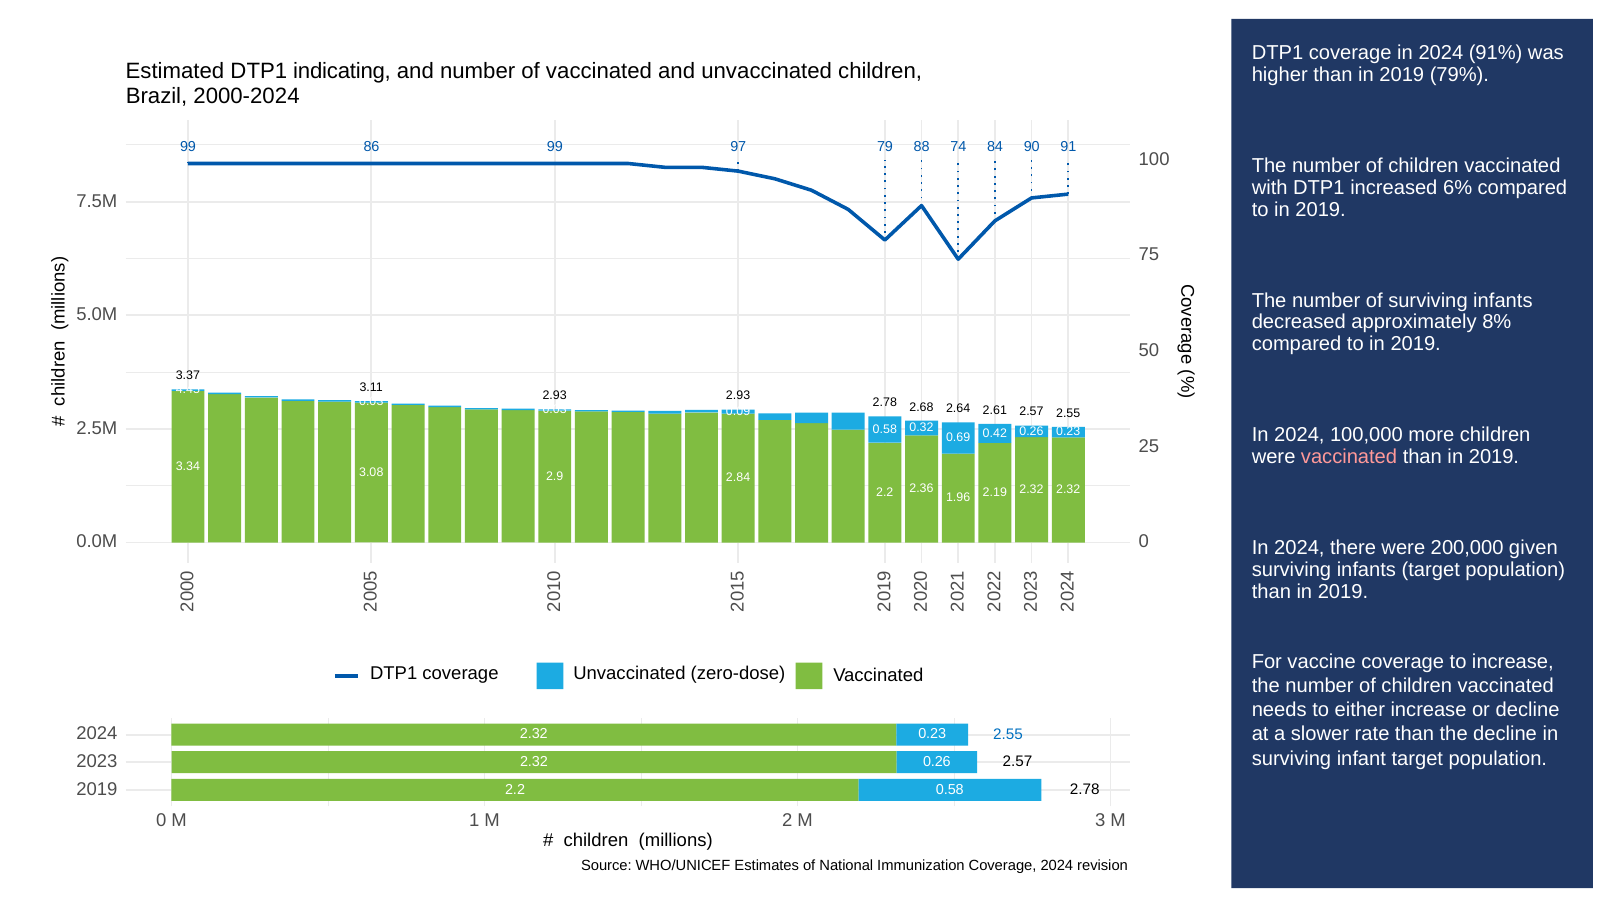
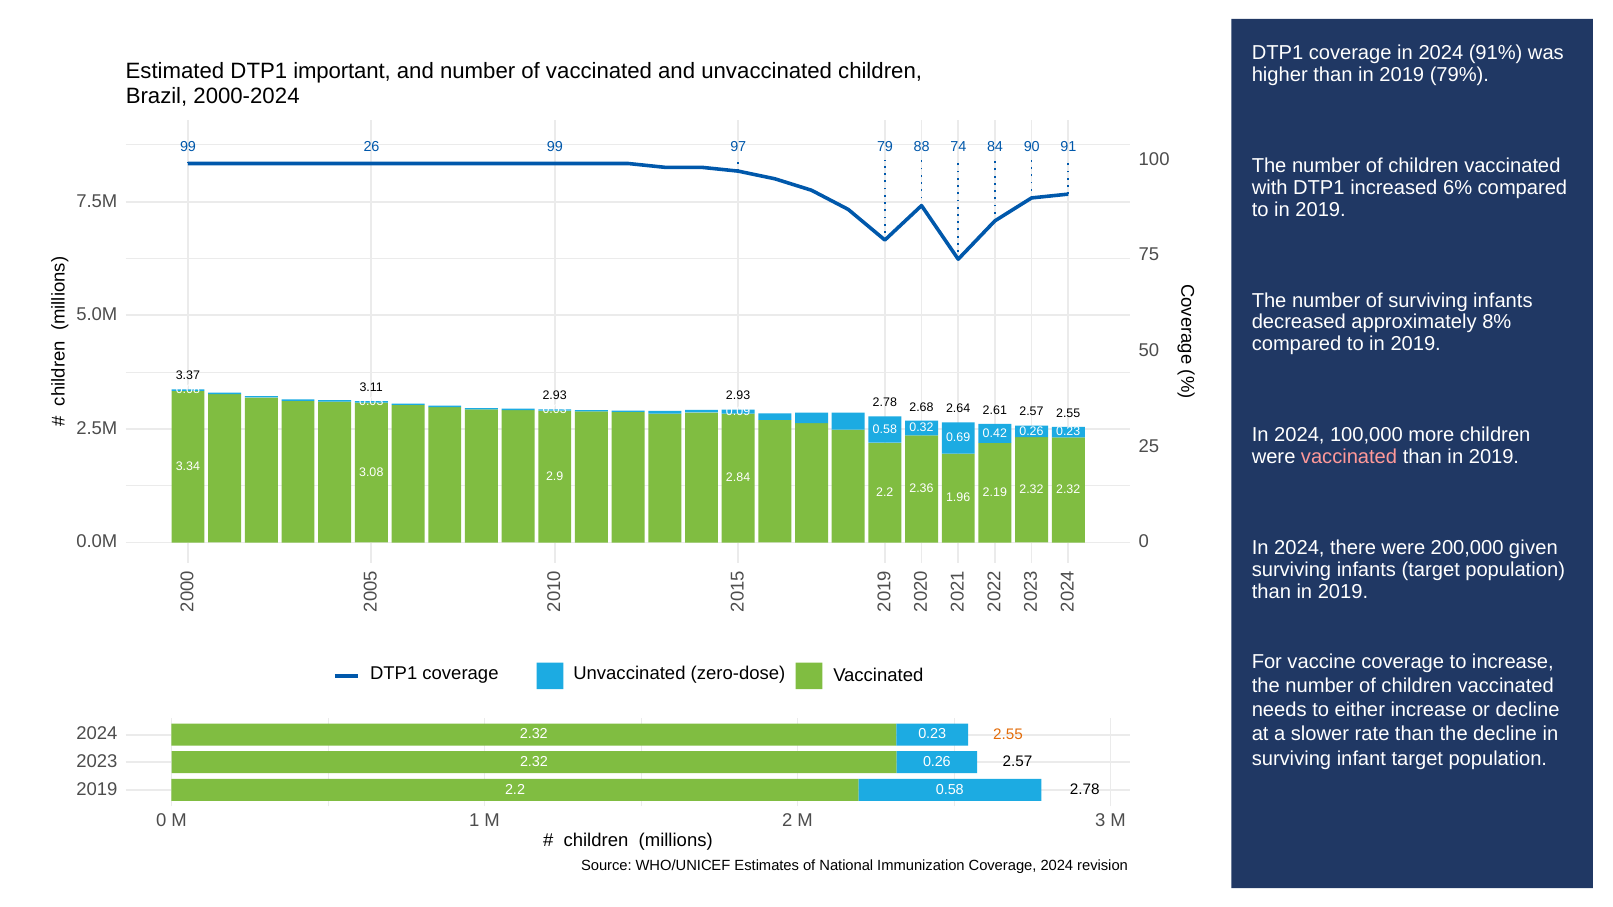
indicating: indicating -> important (342, 72)
86: 86 -> 26 (372, 146)
4.45: 4.45 -> 0.08 (188, 390)
2.55 colour: blue -> orange (1008, 734)
